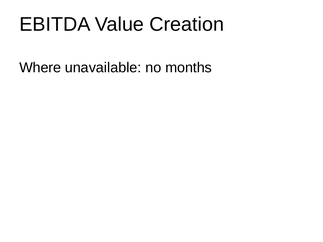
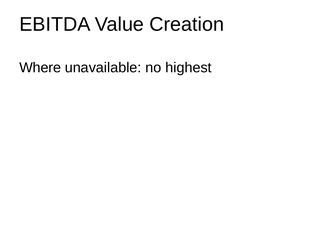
months: months -> highest (189, 68)
